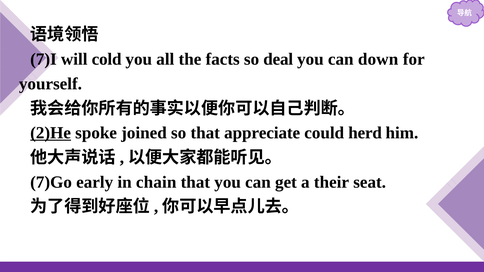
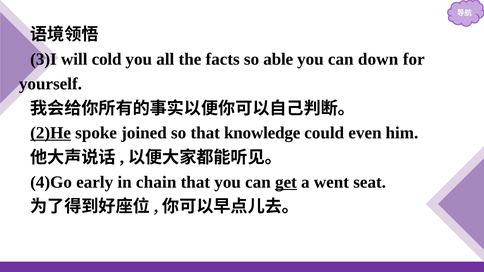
7)I: 7)I -> 3)I (43, 59)
deal: deal -> able (278, 59)
appreciate: appreciate -> knowledge (262, 133)
herd: herd -> even (365, 133)
7)Go: 7)Go -> 4)Go (51, 182)
get underline: none -> present (286, 182)
their: their -> went (331, 182)
